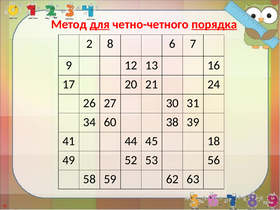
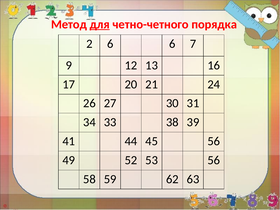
порядка underline: present -> none (214, 24)
2 8: 8 -> 6 (110, 44)
60: 60 -> 33 (110, 122)
45 18: 18 -> 56 (214, 141)
